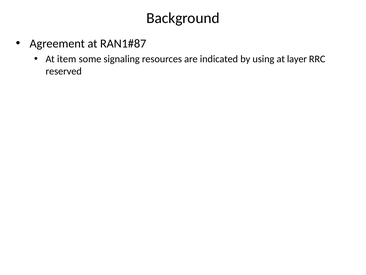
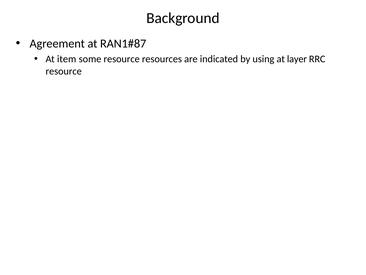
some signaling: signaling -> resource (122, 59)
reserved: reserved -> resource (64, 71)
